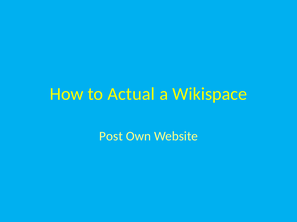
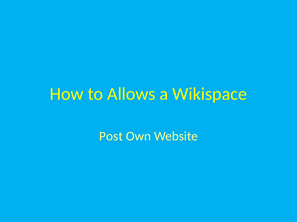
Actual: Actual -> Allows (131, 94)
